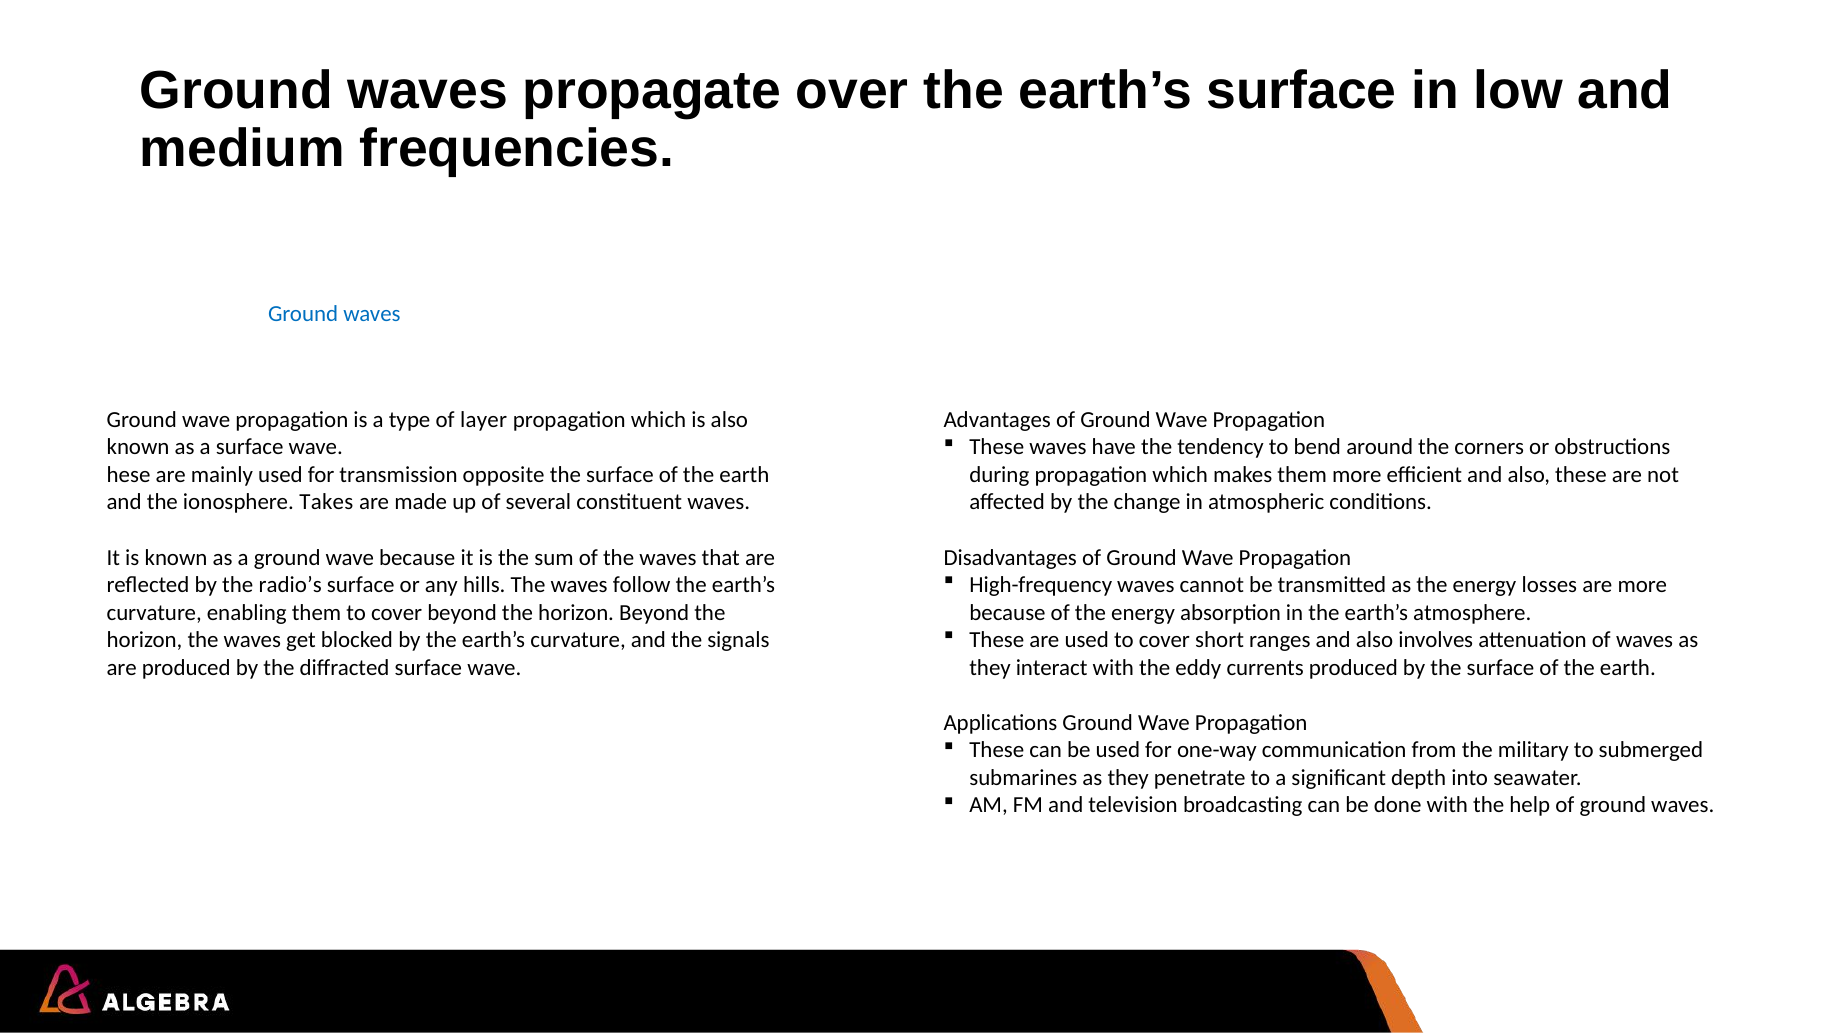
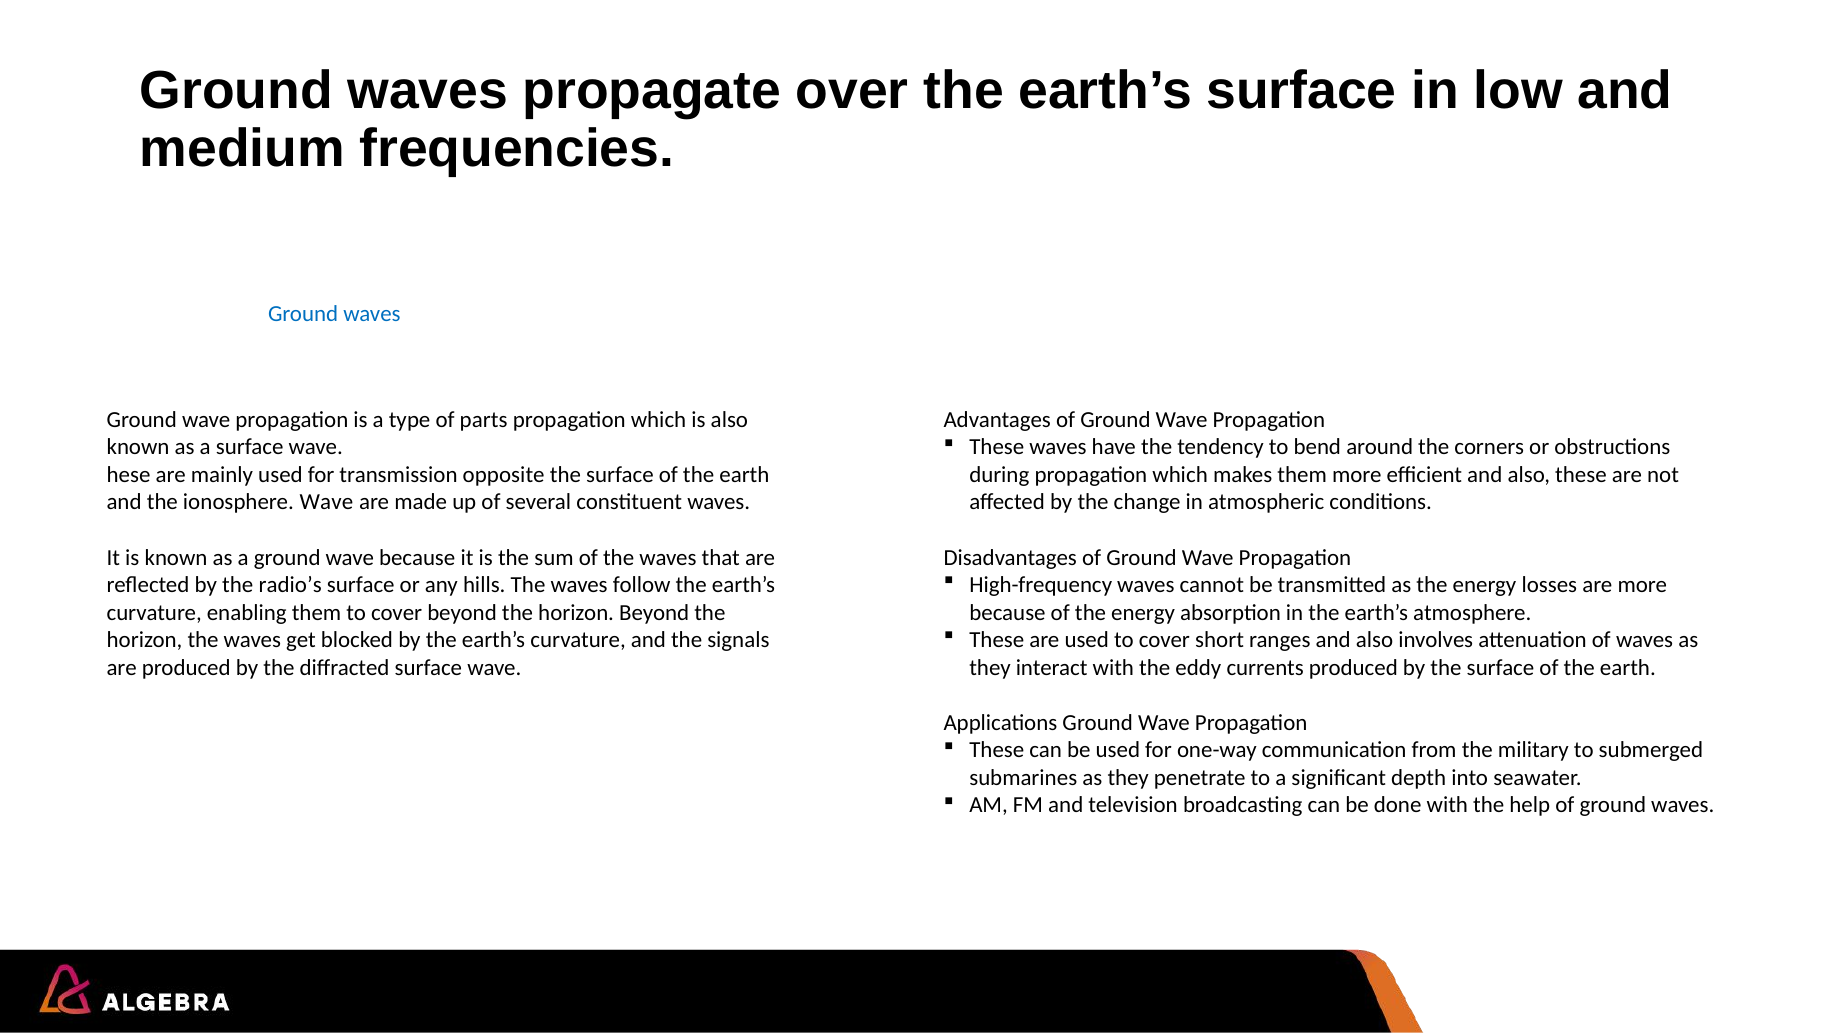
layer: layer -> parts (484, 420)
ionosphere Takes: Takes -> Wave (326, 502)
